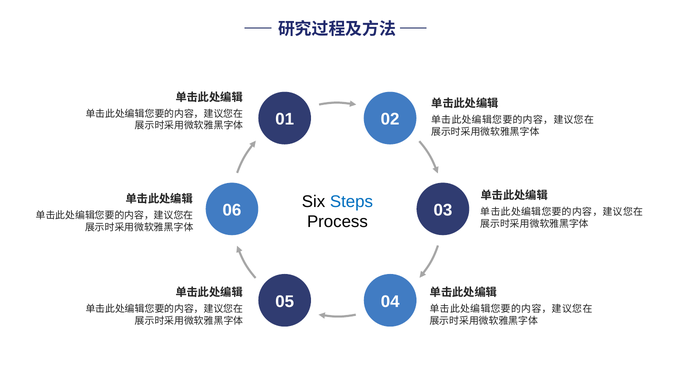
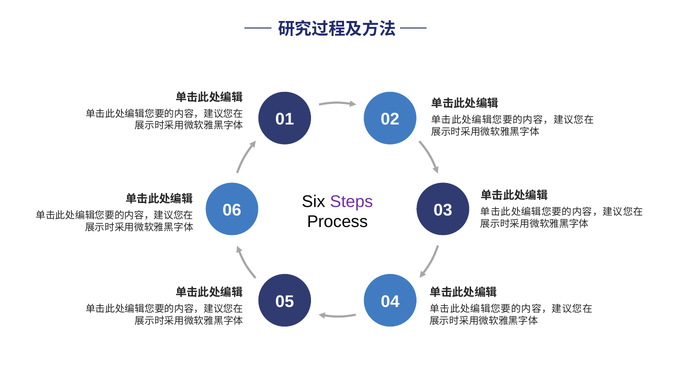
Steps colour: blue -> purple (351, 202)
